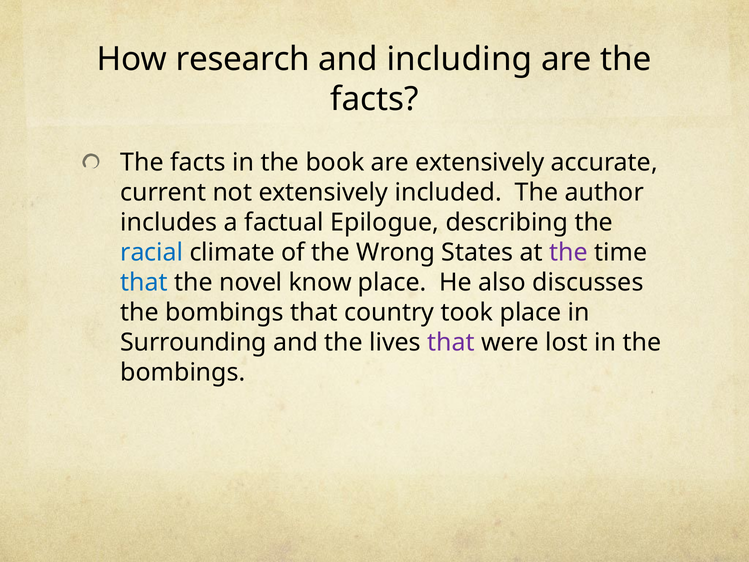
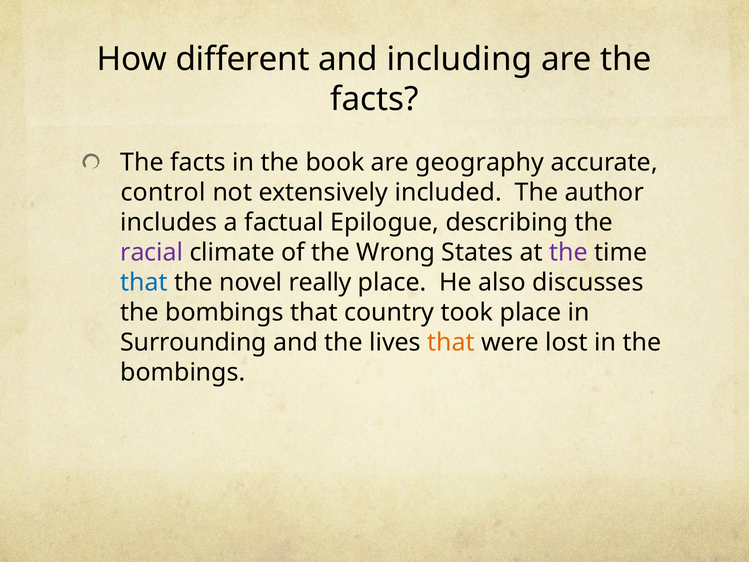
research: research -> different (243, 59)
are extensively: extensively -> geography (480, 163)
current: current -> control (163, 193)
racial colour: blue -> purple (152, 252)
know: know -> really (320, 282)
that colour: purple -> orange (451, 342)
